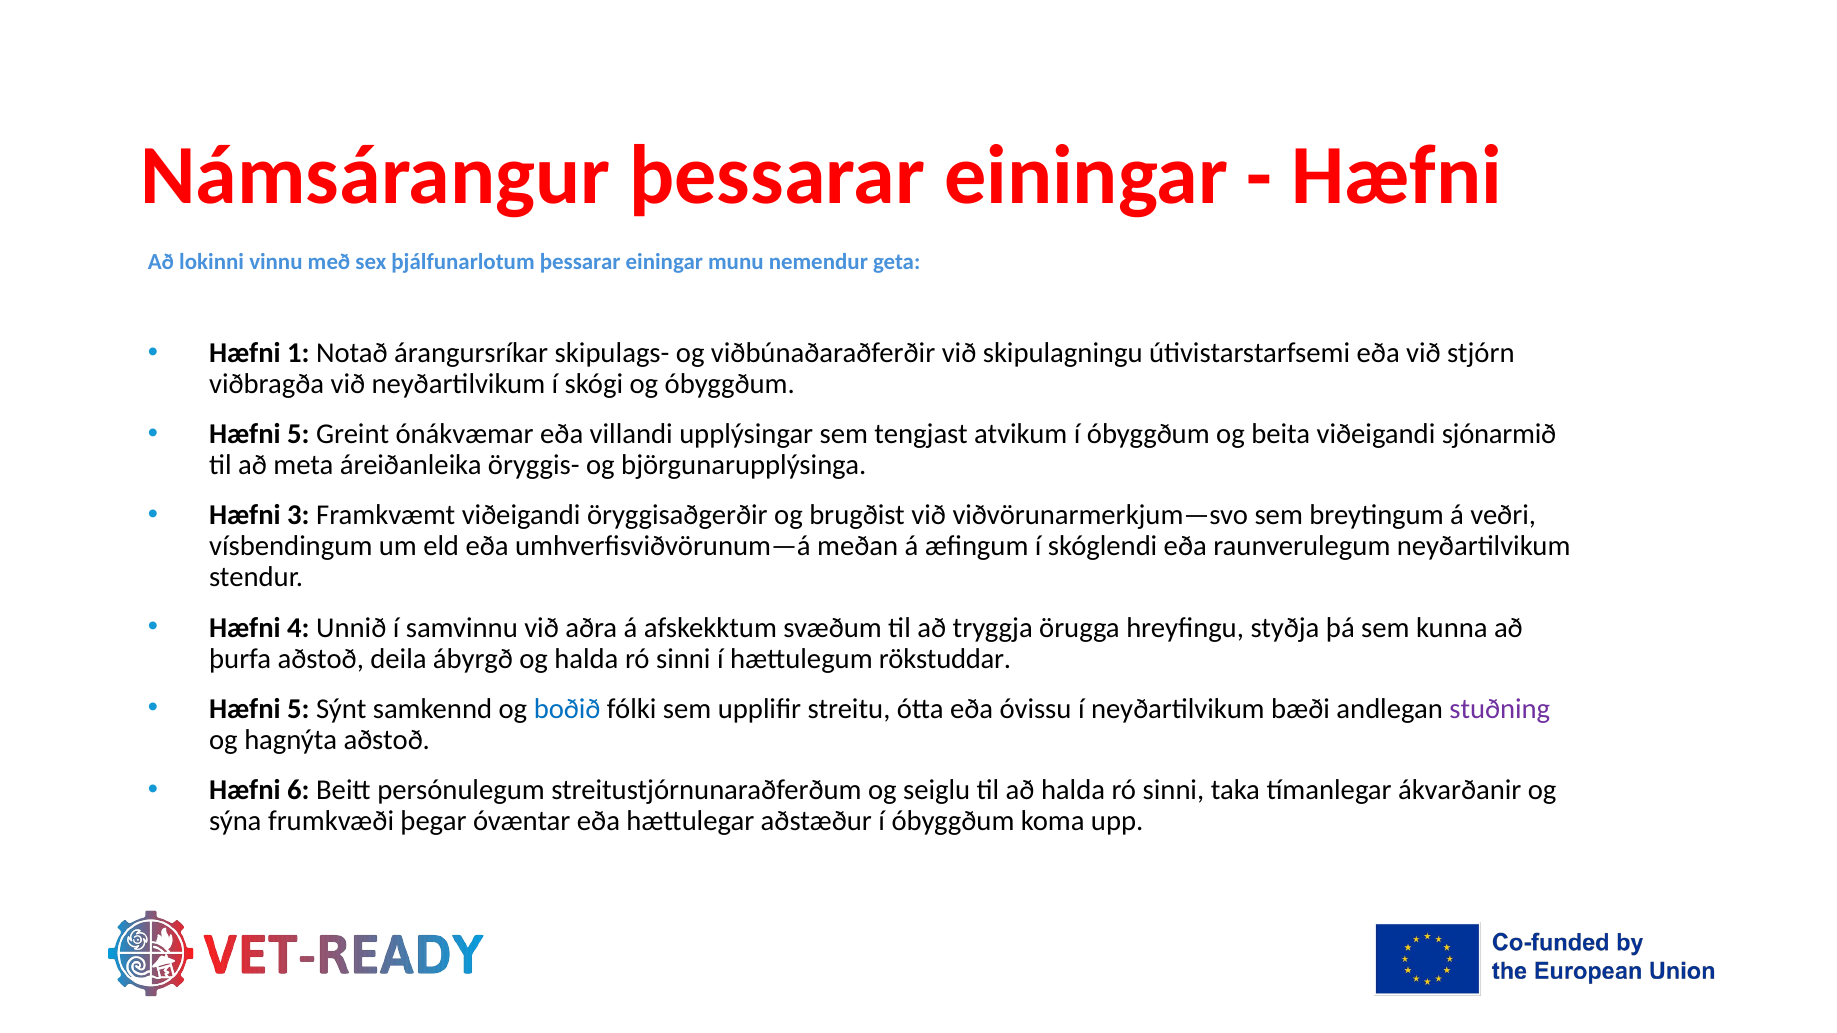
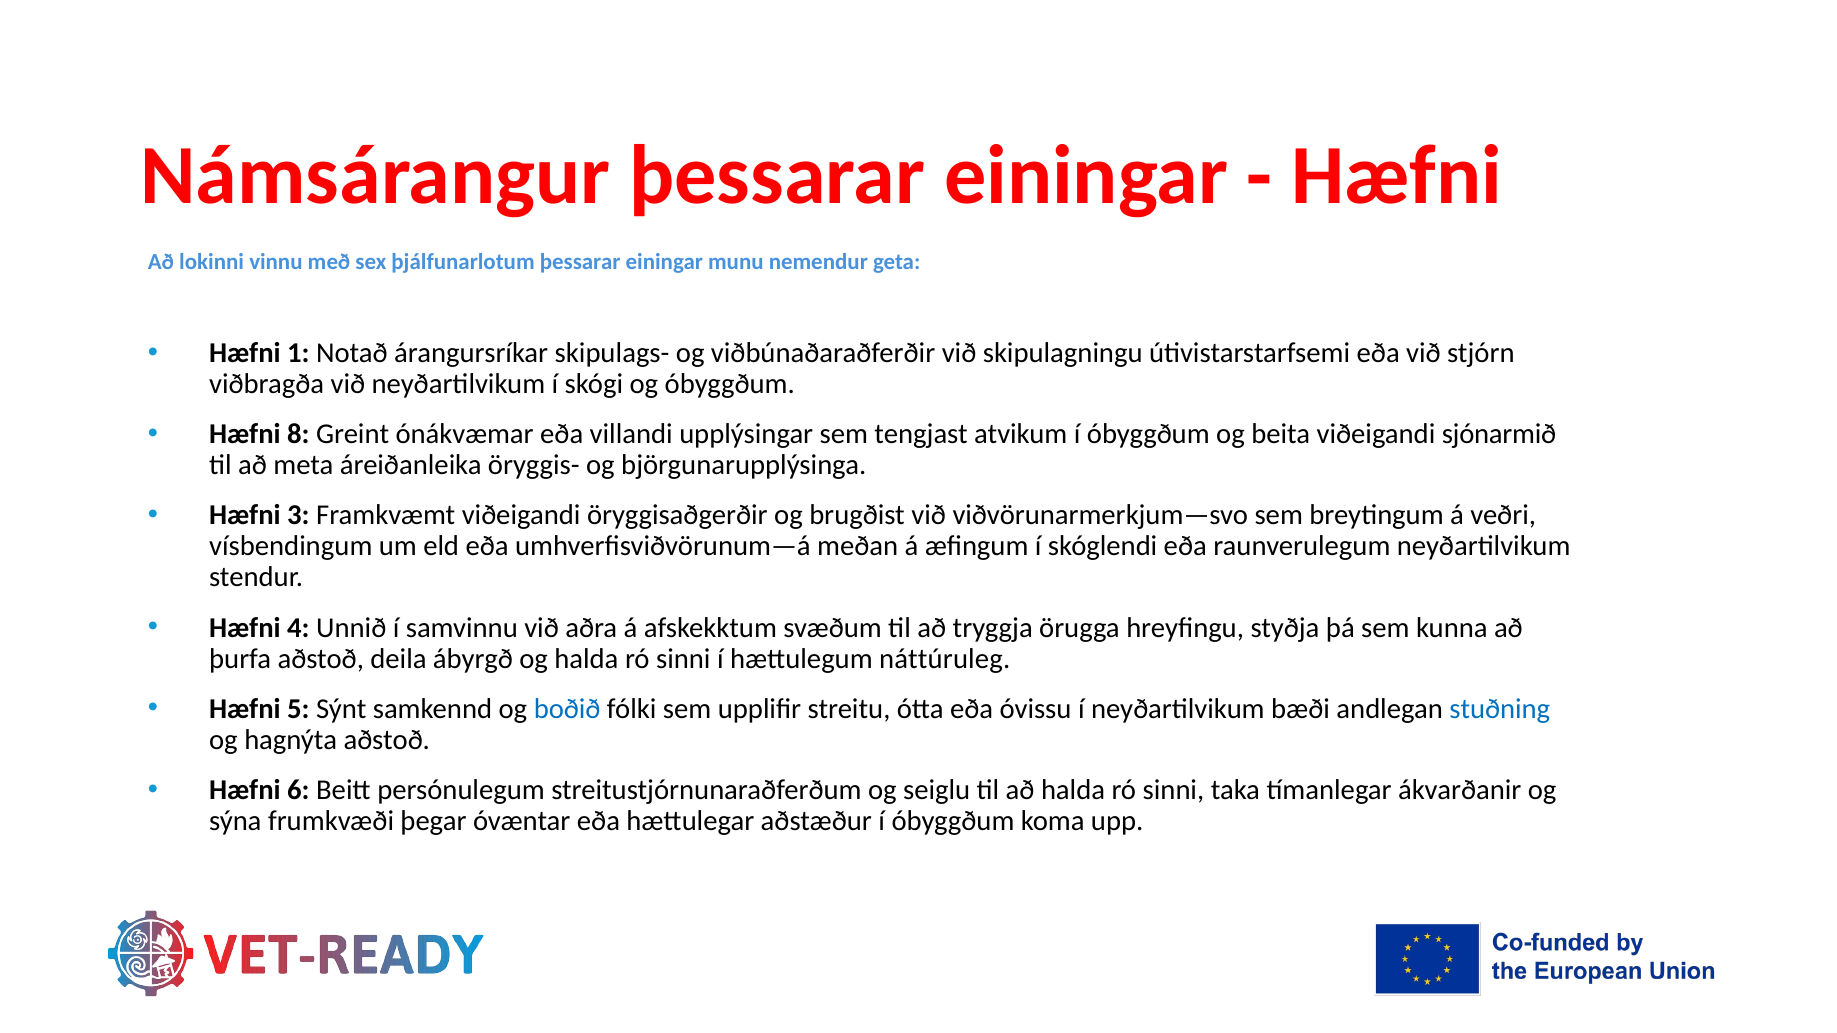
5: 5 -> 8 (298, 434)
rökstuddar: rökstuddar -> náttúruleg (945, 659)
stuðning colour: purple -> blue (1500, 709)
